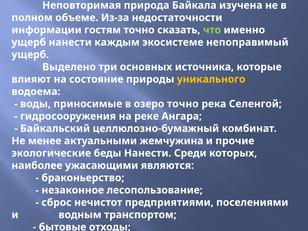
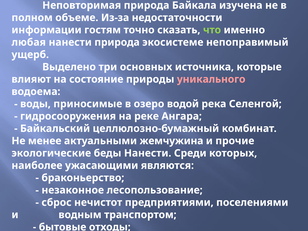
ущерб: ущерб -> любая (29, 42)
нанести каждым: каждым -> природа (117, 42)
уникального colour: yellow -> pink (211, 79)
озеро точно: точно -> водой (183, 104)
